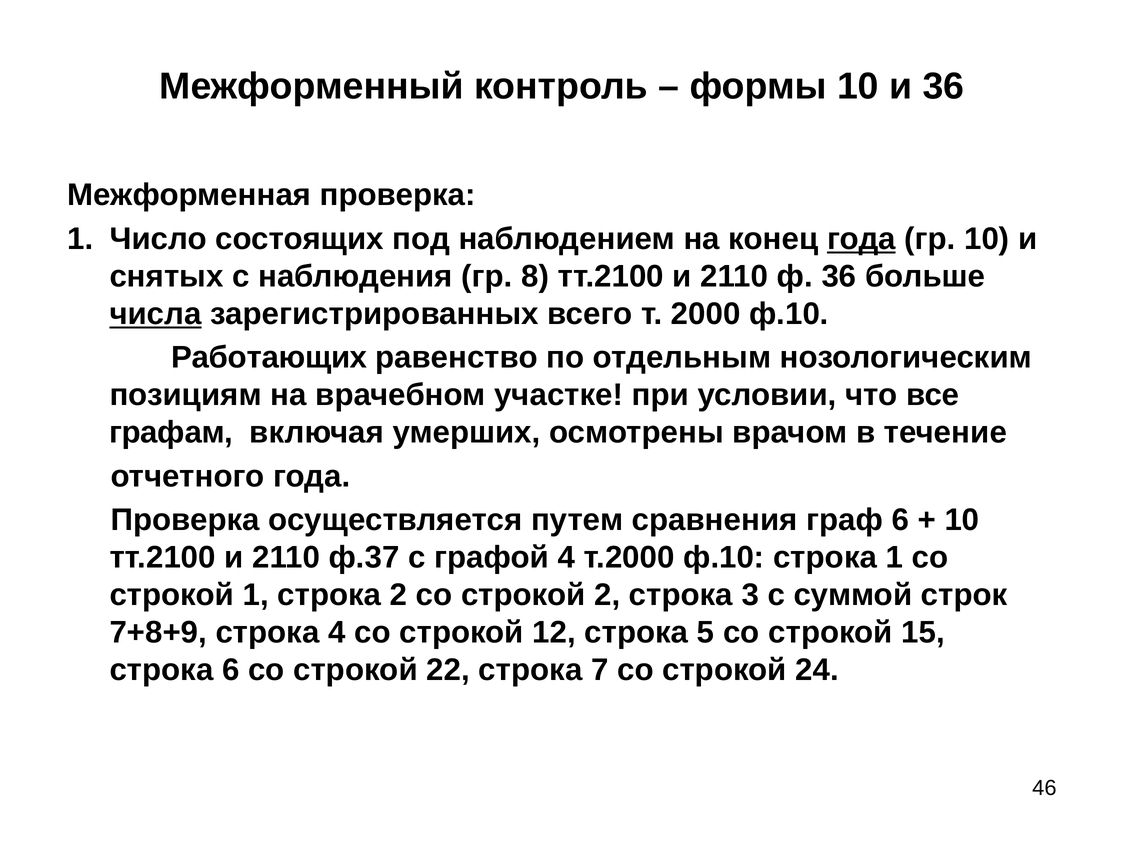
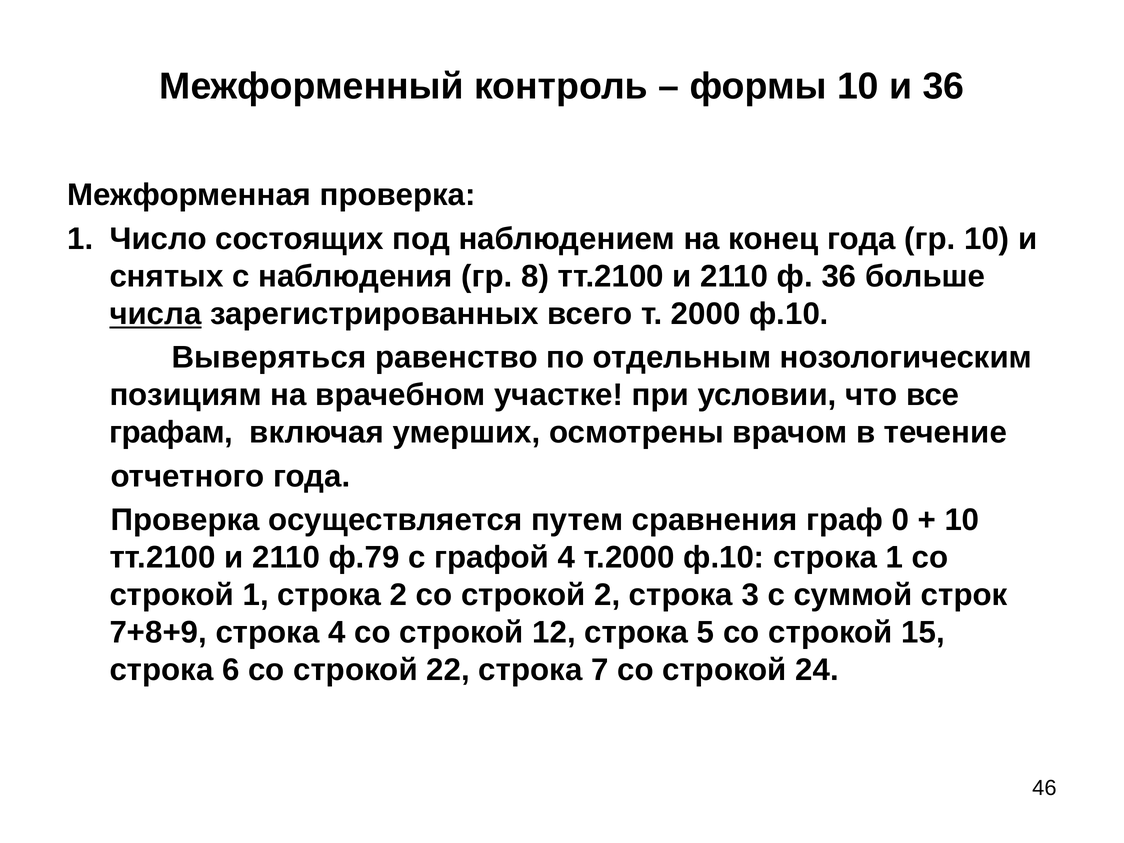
года underline: present -> none (861, 239)
Работающих: Работающих -> Выверяться (269, 358)
граф 6: 6 -> 0 (900, 520)
ф.37: ф.37 -> ф.79 (364, 558)
